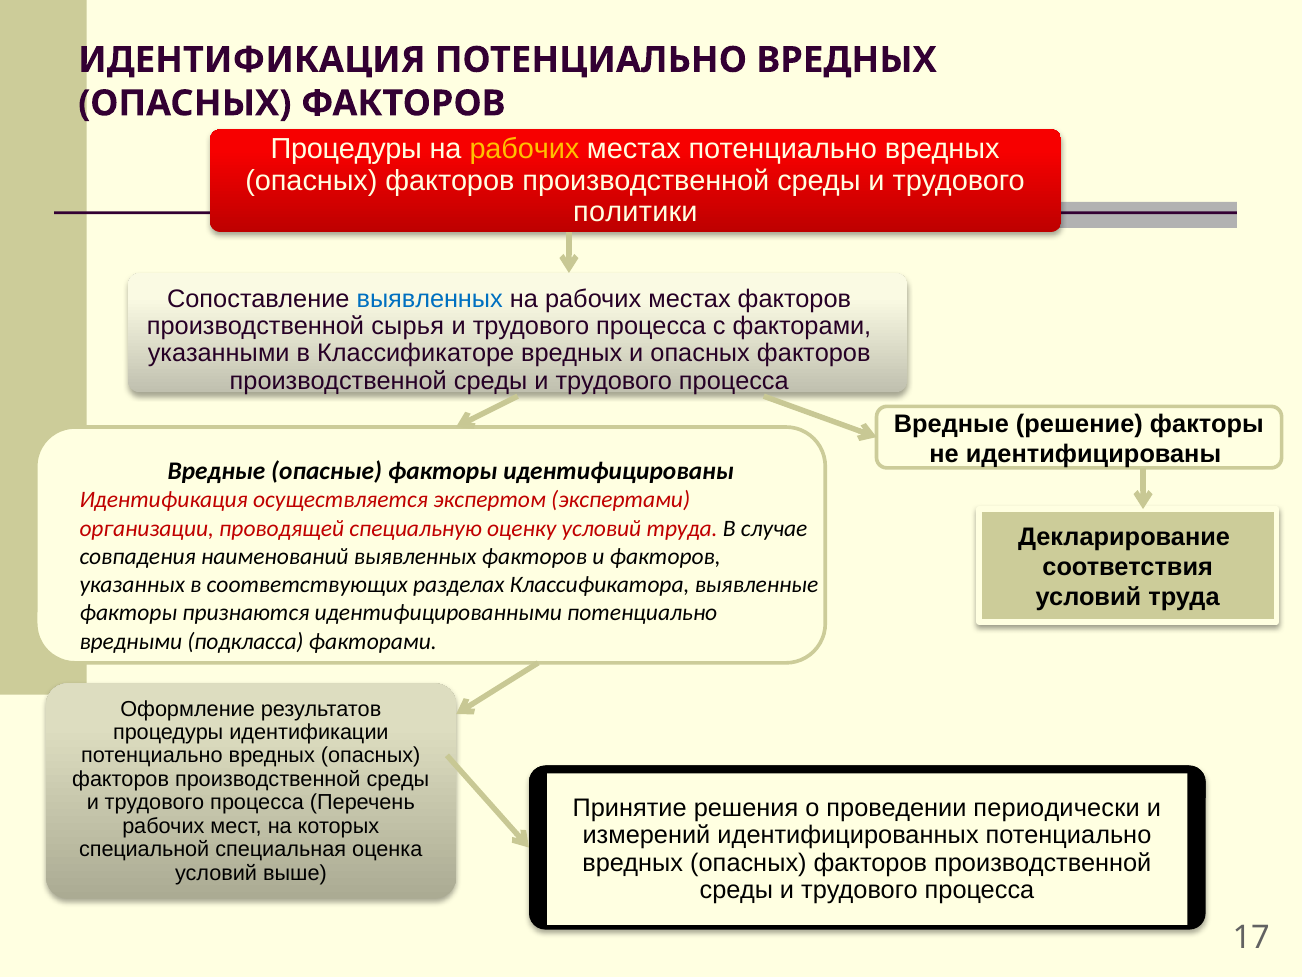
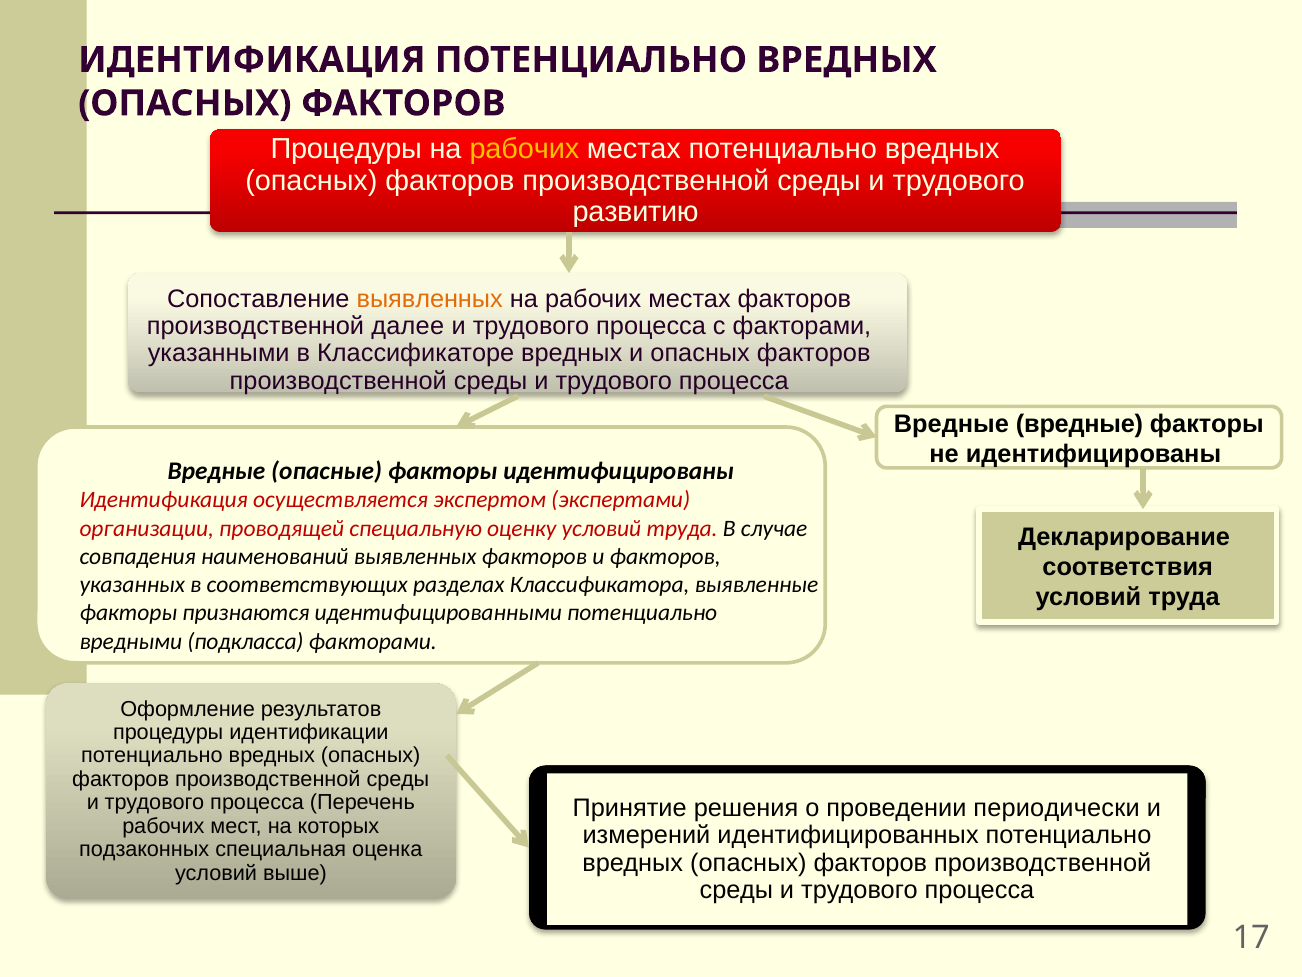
политики: политики -> развитию (636, 212)
выявленных colour: blue -> orange (430, 299)
сырья: сырья -> далее (408, 326)
Вредные решение: решение -> вредные (1080, 423)
специальной: специальной -> подзаконных (144, 849)
